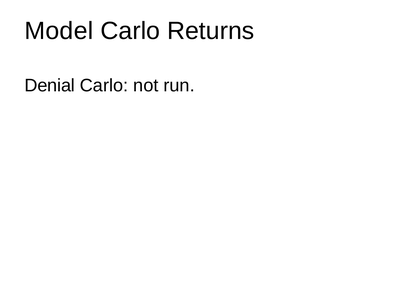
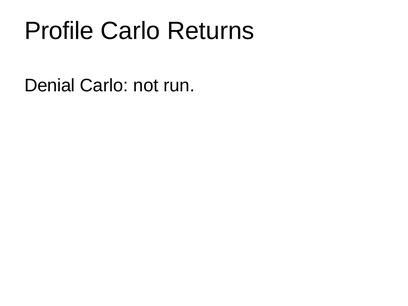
Model: Model -> Profile (59, 31)
